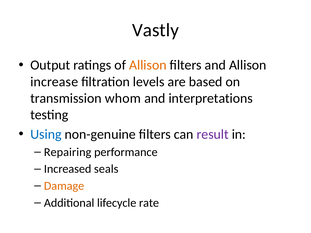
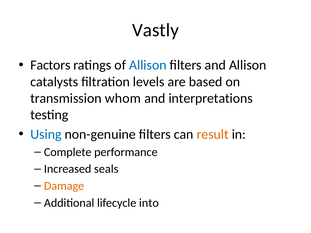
Output: Output -> Factors (50, 65)
Allison colour: orange -> blue (148, 65)
increase: increase -> catalysts (54, 82)
result colour: purple -> orange (213, 134)
Repairing: Repairing -> Complete (68, 152)
rate: rate -> into (149, 203)
